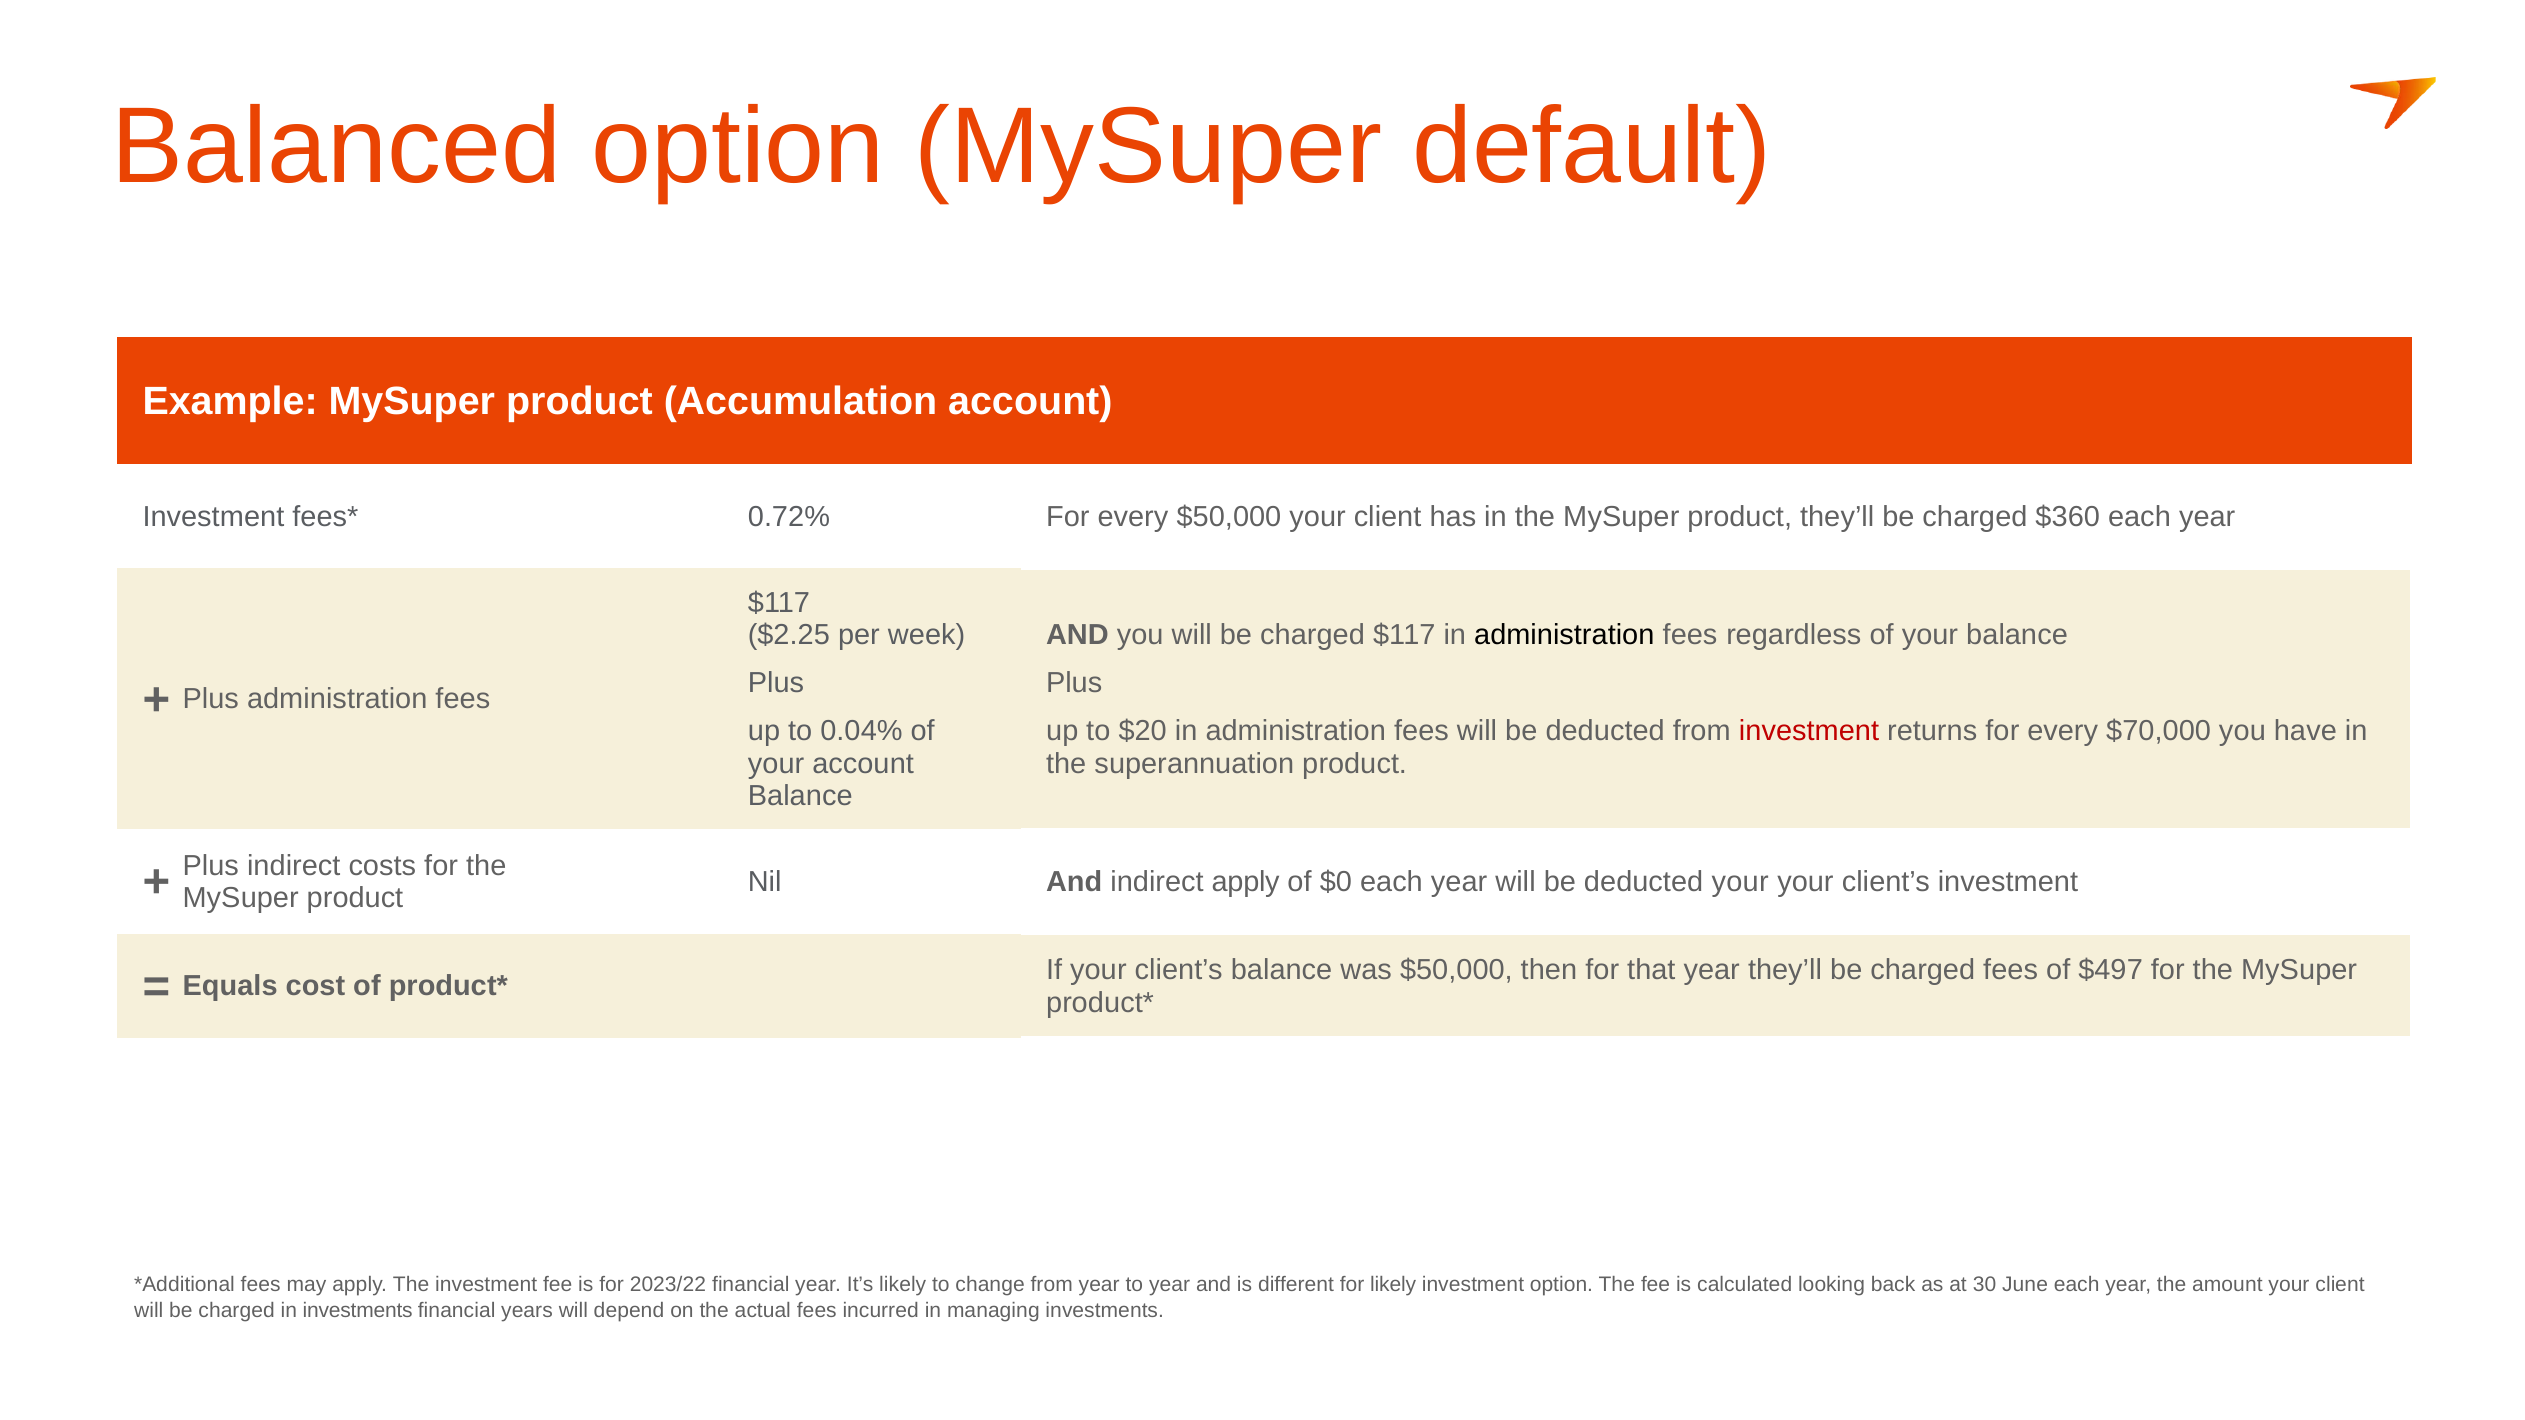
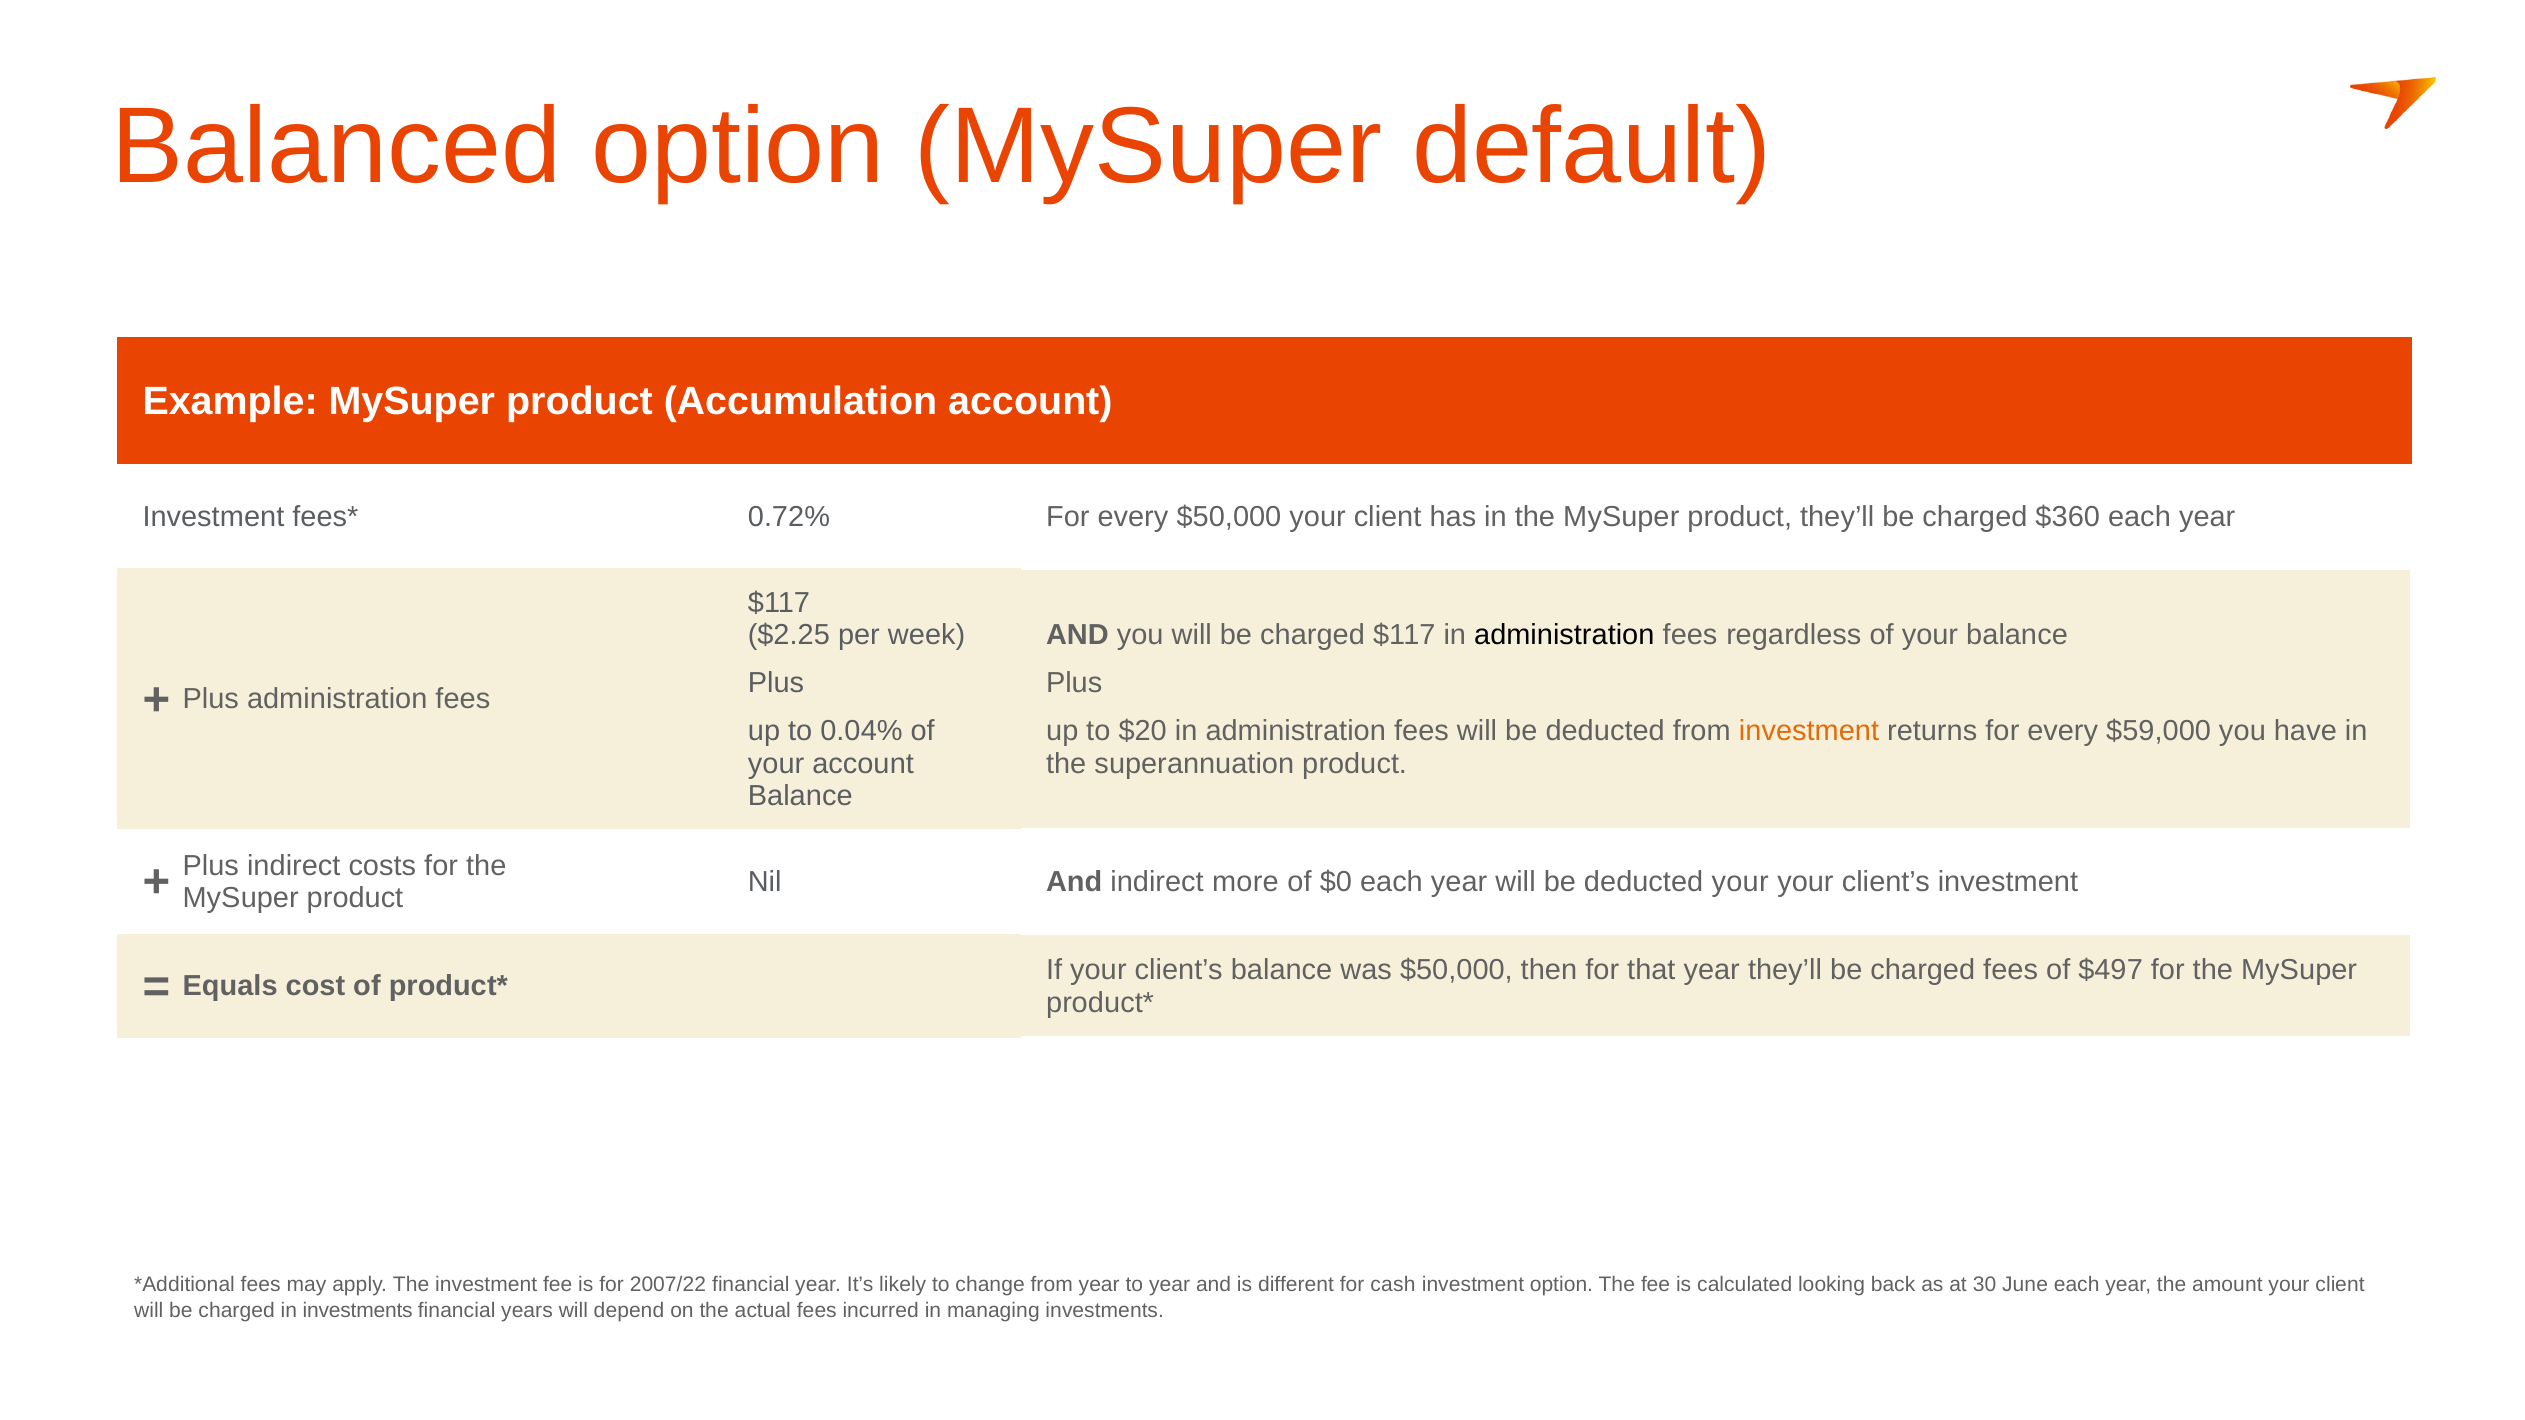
investment colour: red -> orange (1809, 731)
$70,000: $70,000 -> $59,000 (2159, 731)
indirect apply: apply -> more (1245, 882)
2023/22: 2023/22 -> 2007/22 (668, 1285)
for likely: likely -> cash (1393, 1285)
